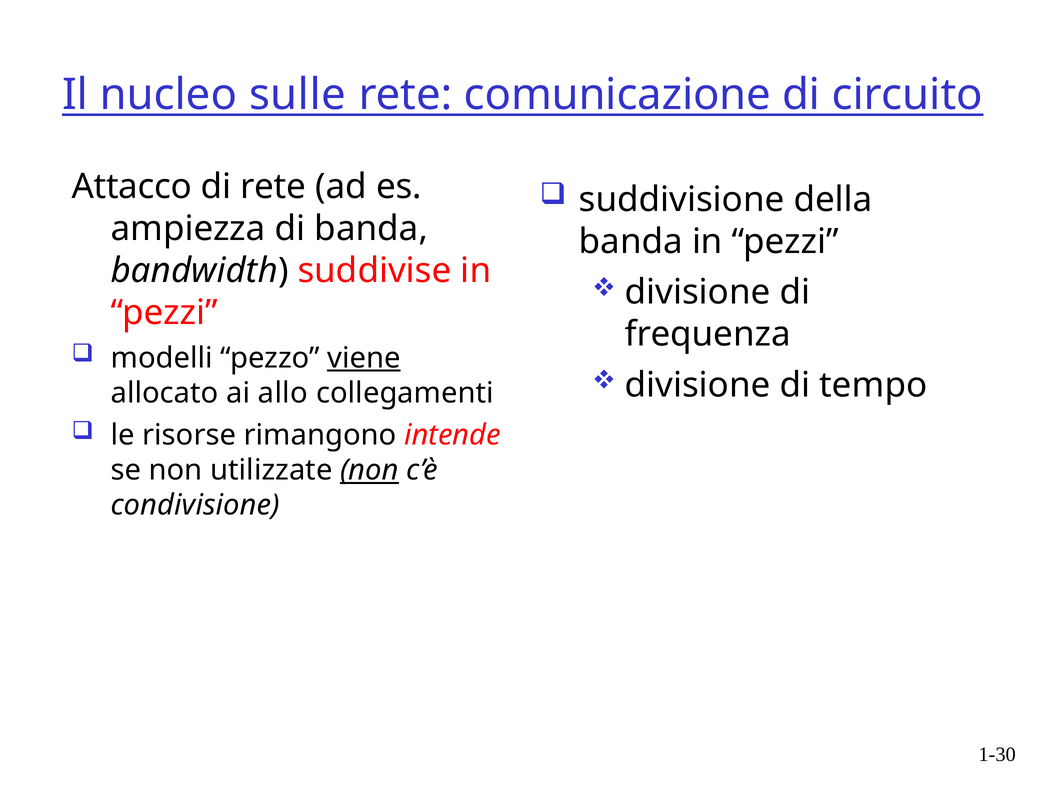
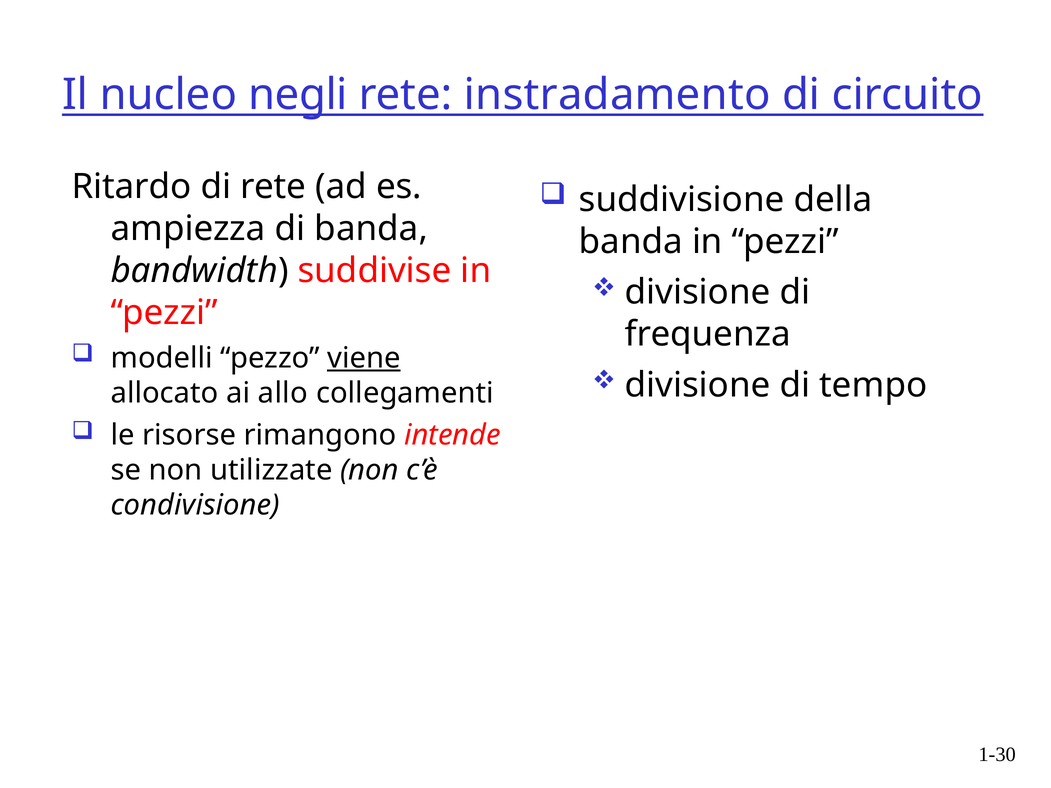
sulle: sulle -> negli (298, 95)
comunicazione: comunicazione -> instradamento (617, 95)
Attacco: Attacco -> Ritardo (132, 187)
non underline: present -> none (369, 470)
